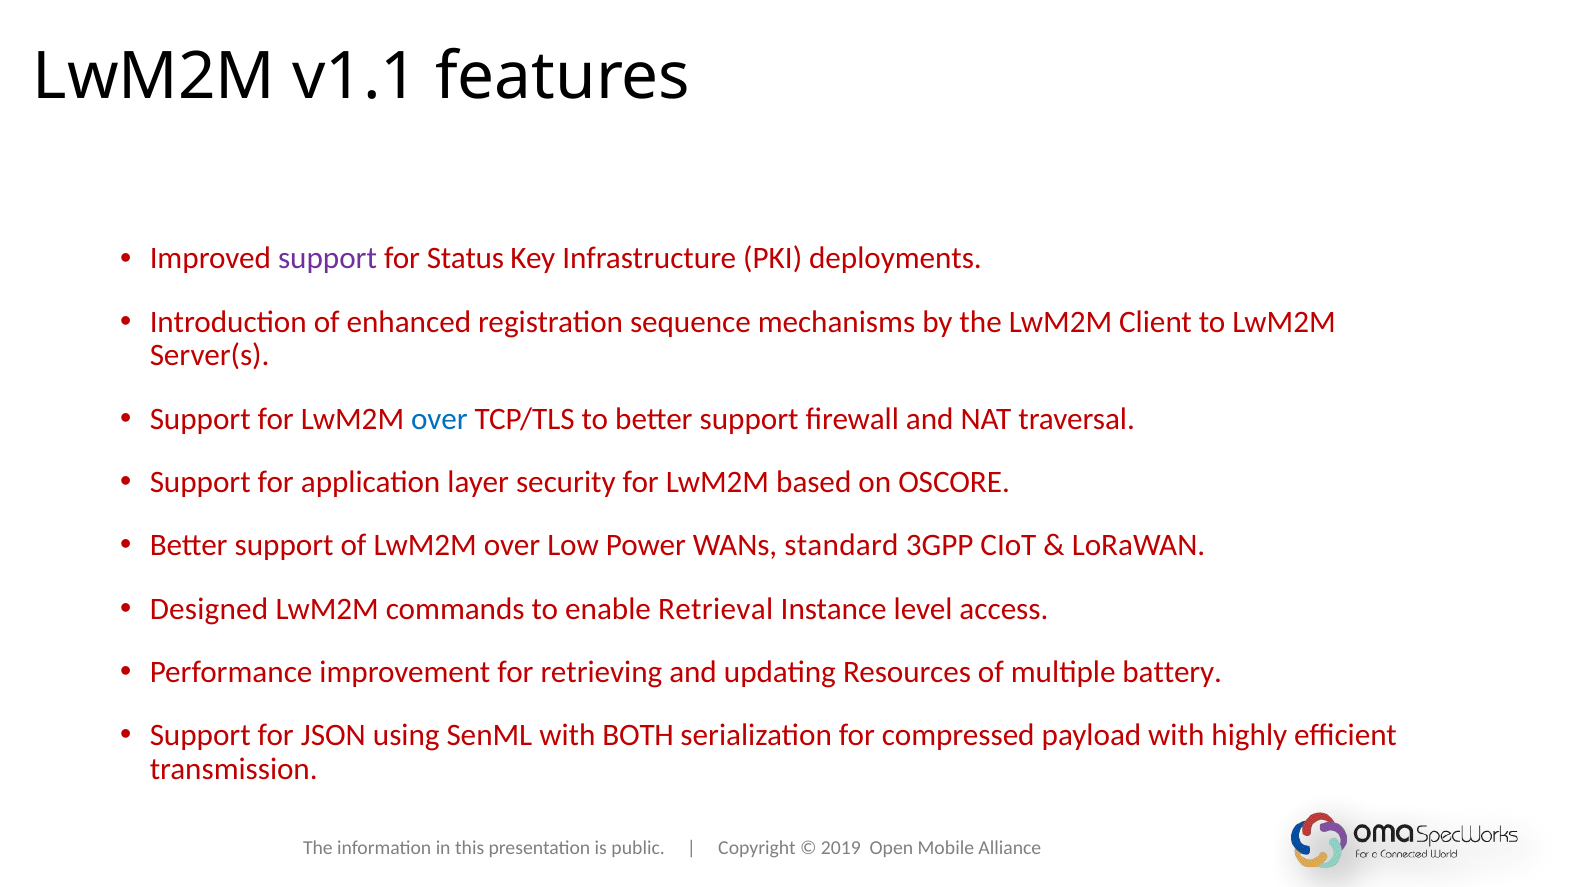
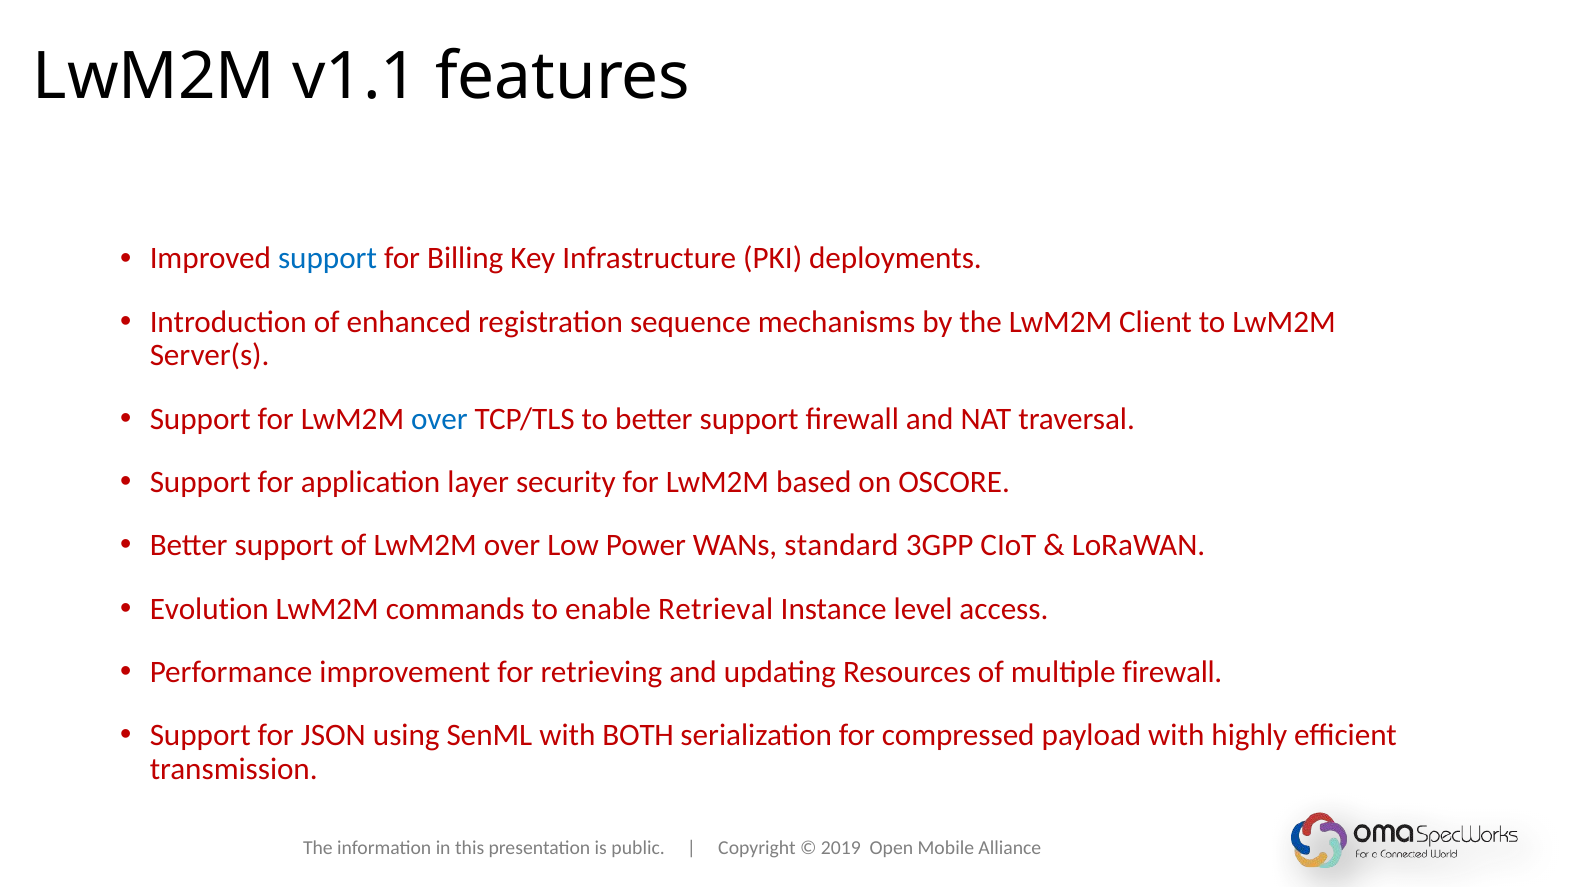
support colour: purple -> blue (327, 259)
Status: Status -> Billing (465, 259)
Designed: Designed -> Evolution (209, 609)
multiple battery: battery -> firewall (1172, 672)
